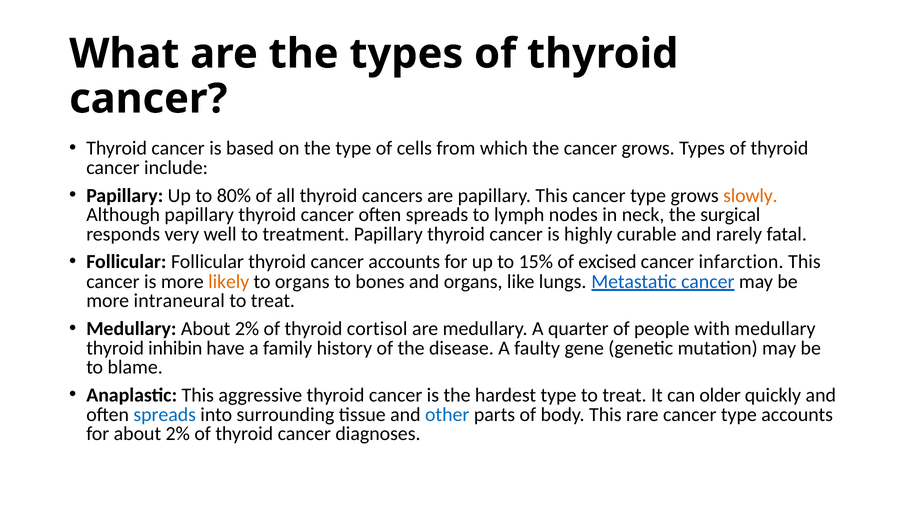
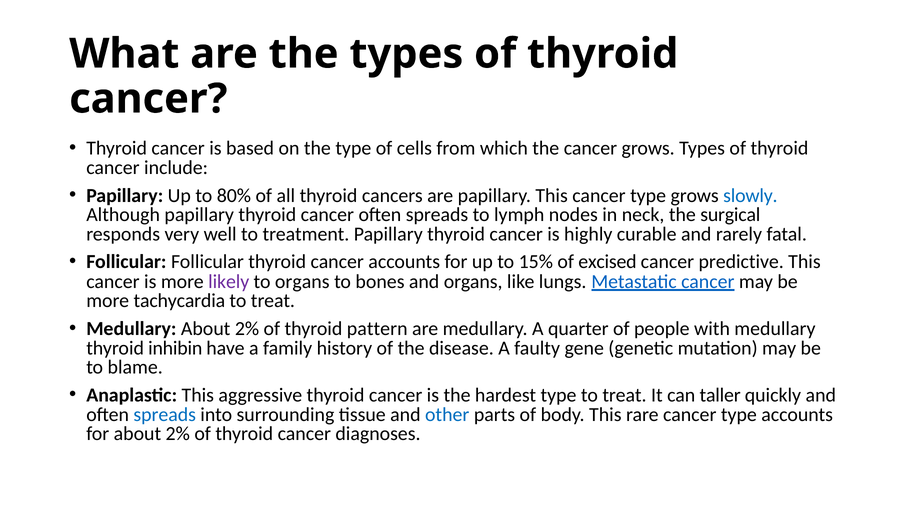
slowly colour: orange -> blue (750, 195)
infarction: infarction -> predictive (741, 262)
likely colour: orange -> purple (229, 281)
intraneural: intraneural -> tachycardia (179, 301)
cortisol: cortisol -> pattern (377, 329)
older: older -> taller (720, 395)
